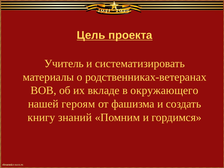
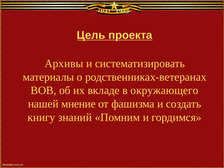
Учитель: Учитель -> Архивы (64, 64)
героям: героям -> мнение (78, 104)
